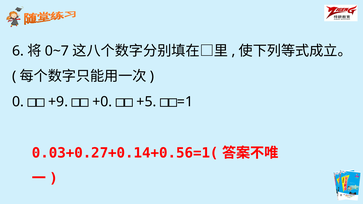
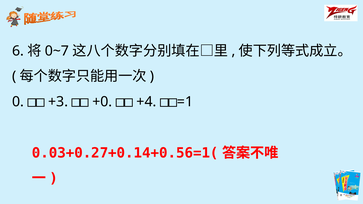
+9: +9 -> +3 (58, 102)
+5: +5 -> +4 (146, 102)
